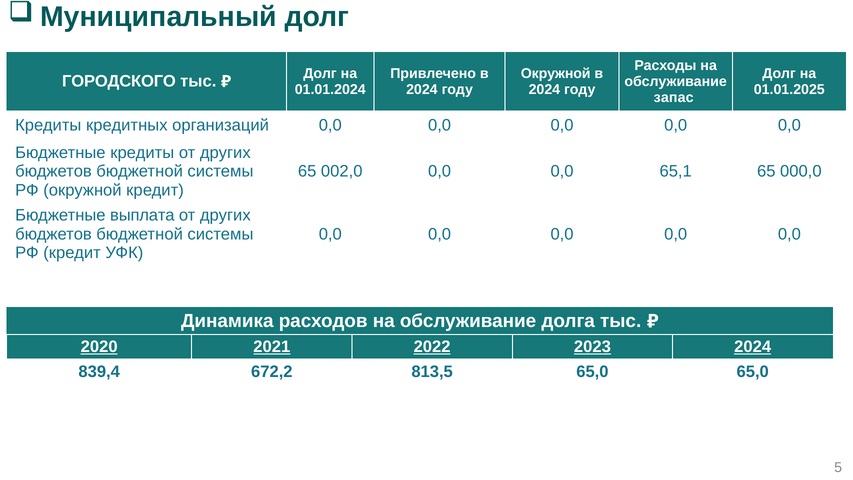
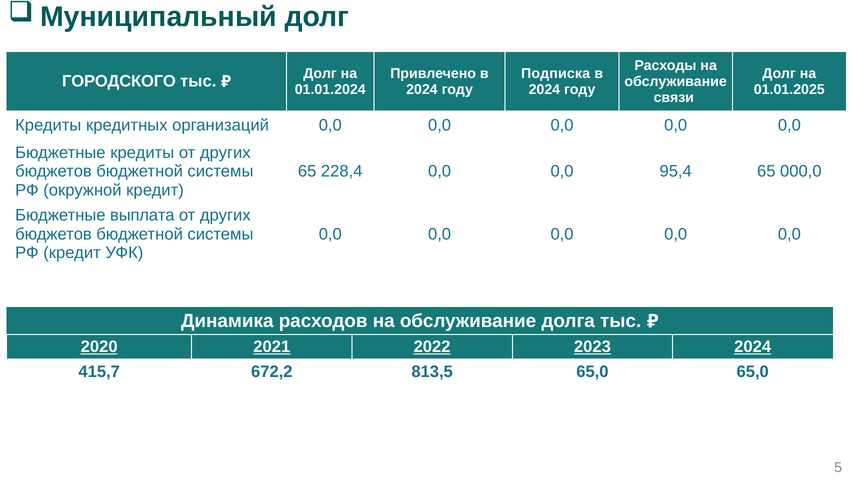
Окружной: Окружной -> Подписка (556, 73)
запас: запас -> связи (674, 97)
002,0: 002,0 -> 228,4 (342, 171)
65,1: 65,1 -> 95,4 (676, 171)
839,4: 839,4 -> 415,7 (99, 372)
